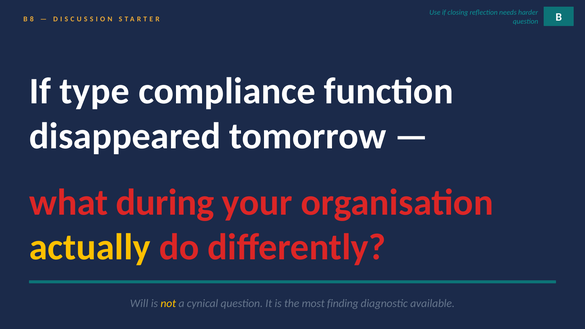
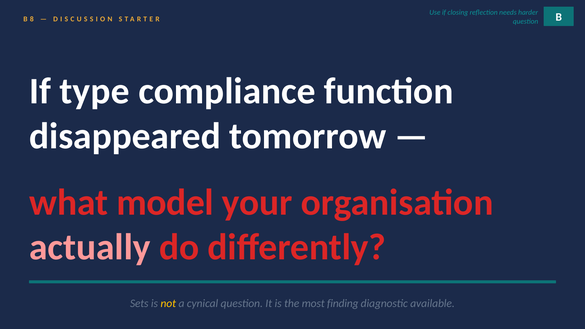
during: during -> model (165, 202)
actually colour: yellow -> pink (90, 247)
Will: Will -> Sets (139, 304)
